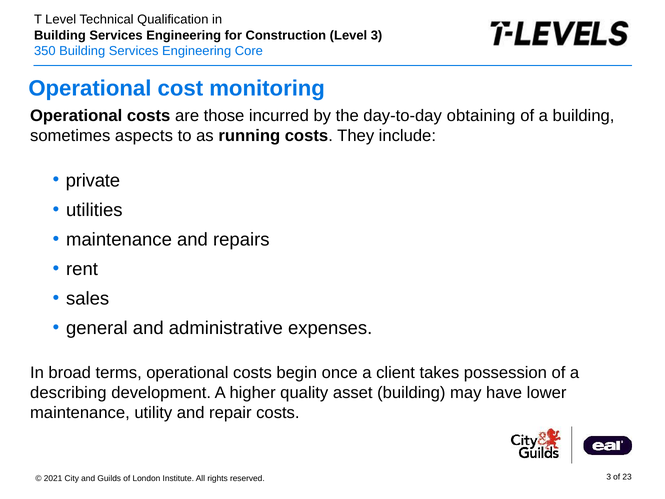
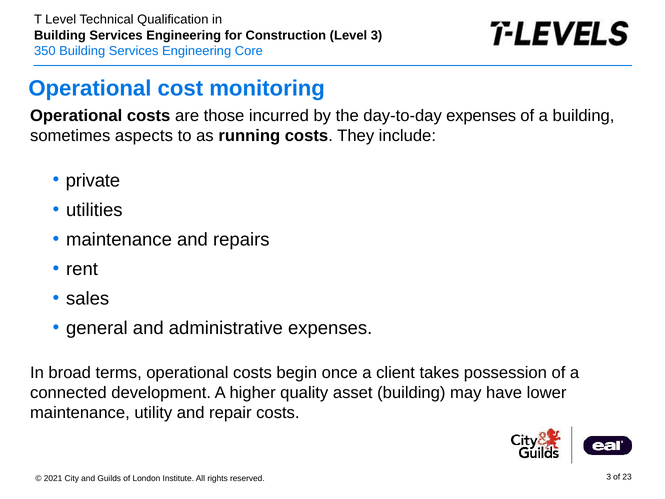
day-to-day obtaining: obtaining -> expenses (481, 116)
describing: describing -> connected (68, 393)
